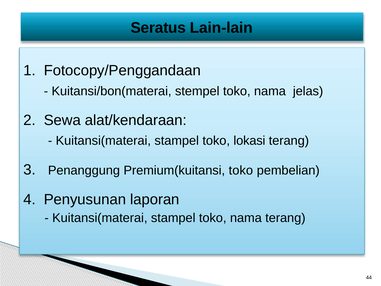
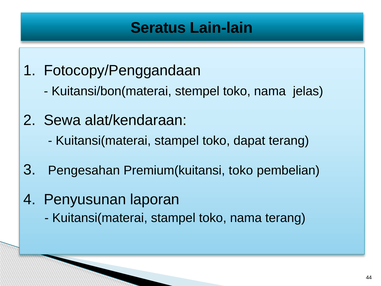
lokasi: lokasi -> dapat (249, 141)
Penanggung: Penanggung -> Pengesahan (84, 170)
